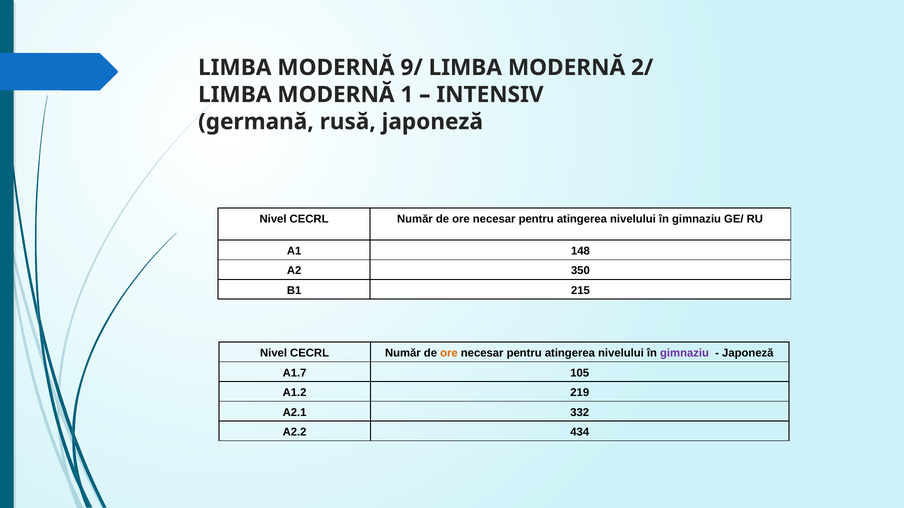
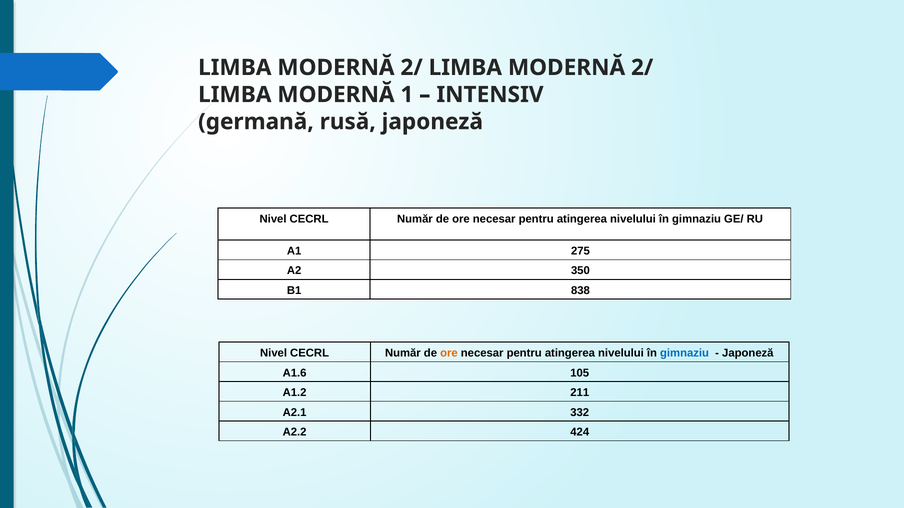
9/: 9/ -> 2/ (412, 68)
148: 148 -> 275 (580, 251)
215: 215 -> 838 (580, 291)
gimnaziu colour: purple -> blue (685, 353)
A1.7: A1.7 -> A1.6 (295, 373)
219: 219 -> 211 (580, 393)
434: 434 -> 424 (580, 432)
